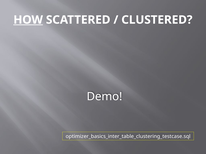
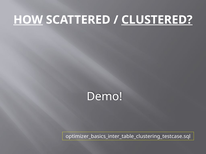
CLUSTERED underline: none -> present (157, 20)
